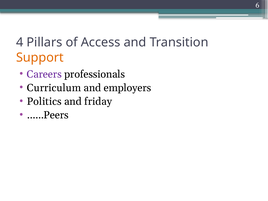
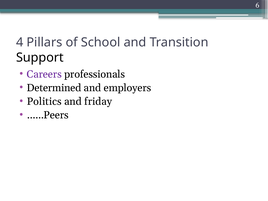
Access: Access -> School (101, 42)
Support colour: orange -> black (40, 58)
Curriculum: Curriculum -> Determined (54, 88)
